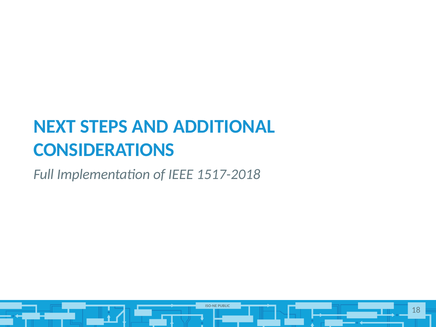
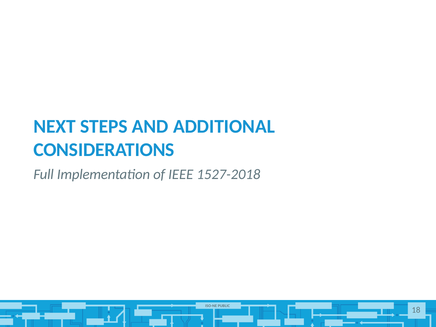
1517-2018: 1517-2018 -> 1527-2018 (228, 175)
